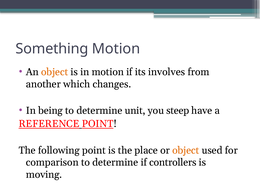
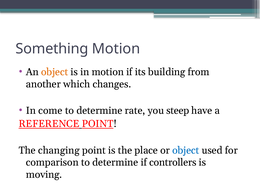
involves: involves -> building (167, 72)
being: being -> come (50, 111)
unit: unit -> rate (135, 111)
following: following -> changing (59, 150)
object colour: orange -> blue (186, 150)
